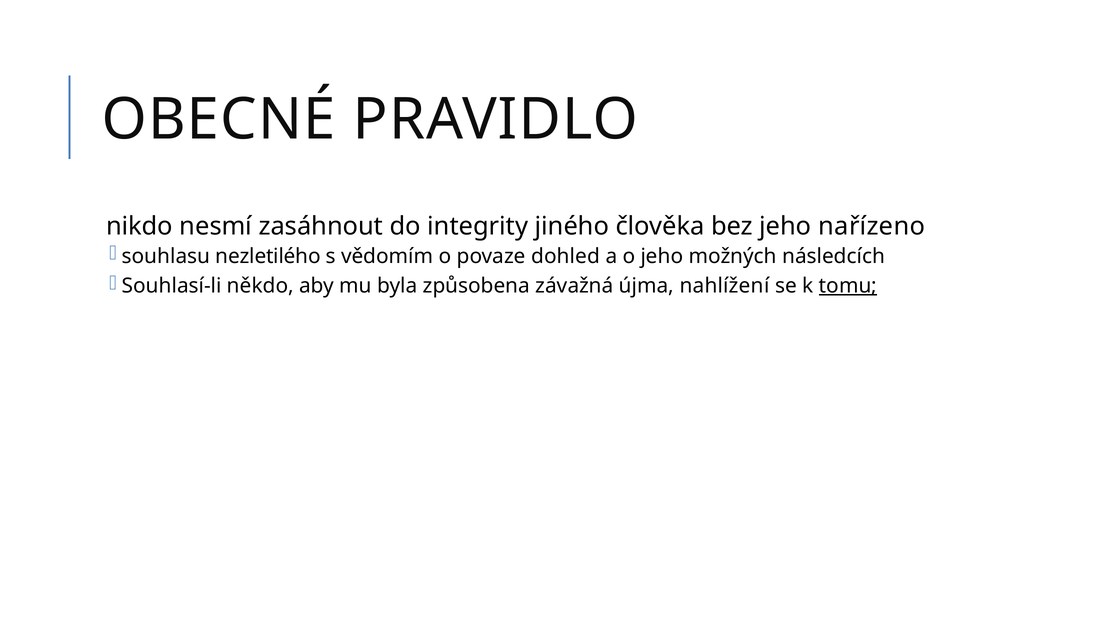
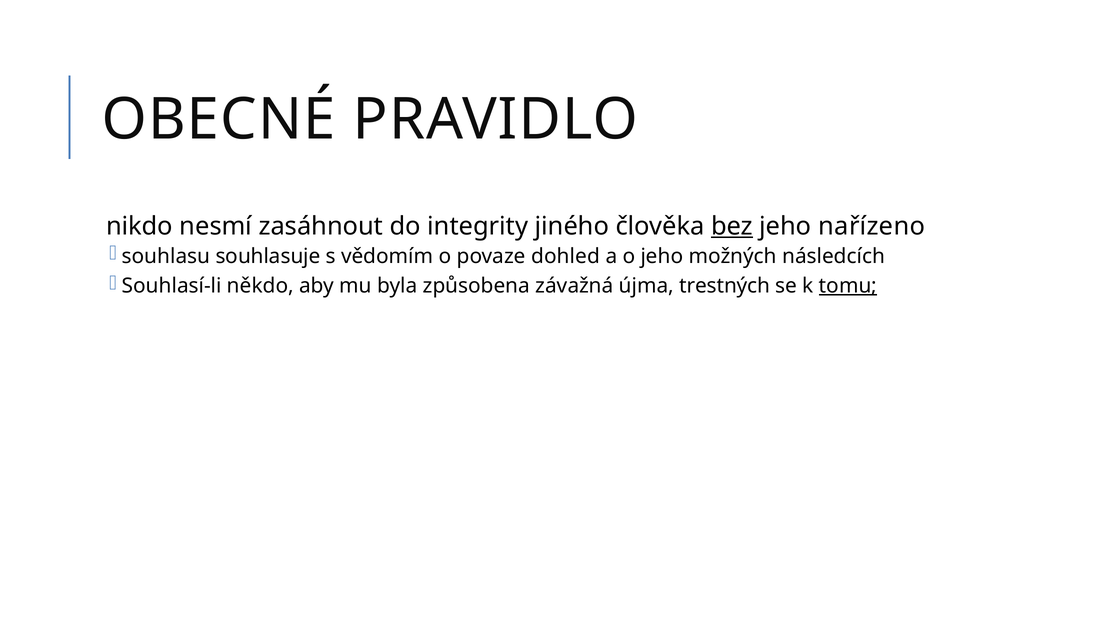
bez underline: none -> present (732, 226)
nezletilého: nezletilého -> souhlasuje (268, 256)
nahlížení: nahlížení -> trestných (725, 286)
